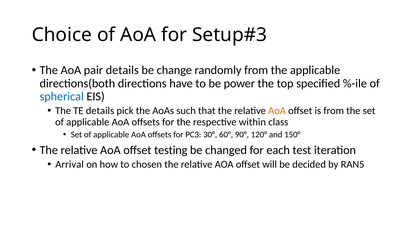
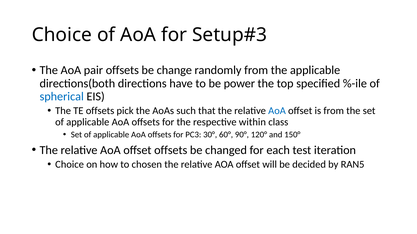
pair details: details -> offsets (122, 70)
TE details: details -> offsets (100, 111)
AoA colour: orange -> blue (277, 111)
offset testing: testing -> offsets (171, 150)
Arrival: Arrival -> Choice (70, 165)
